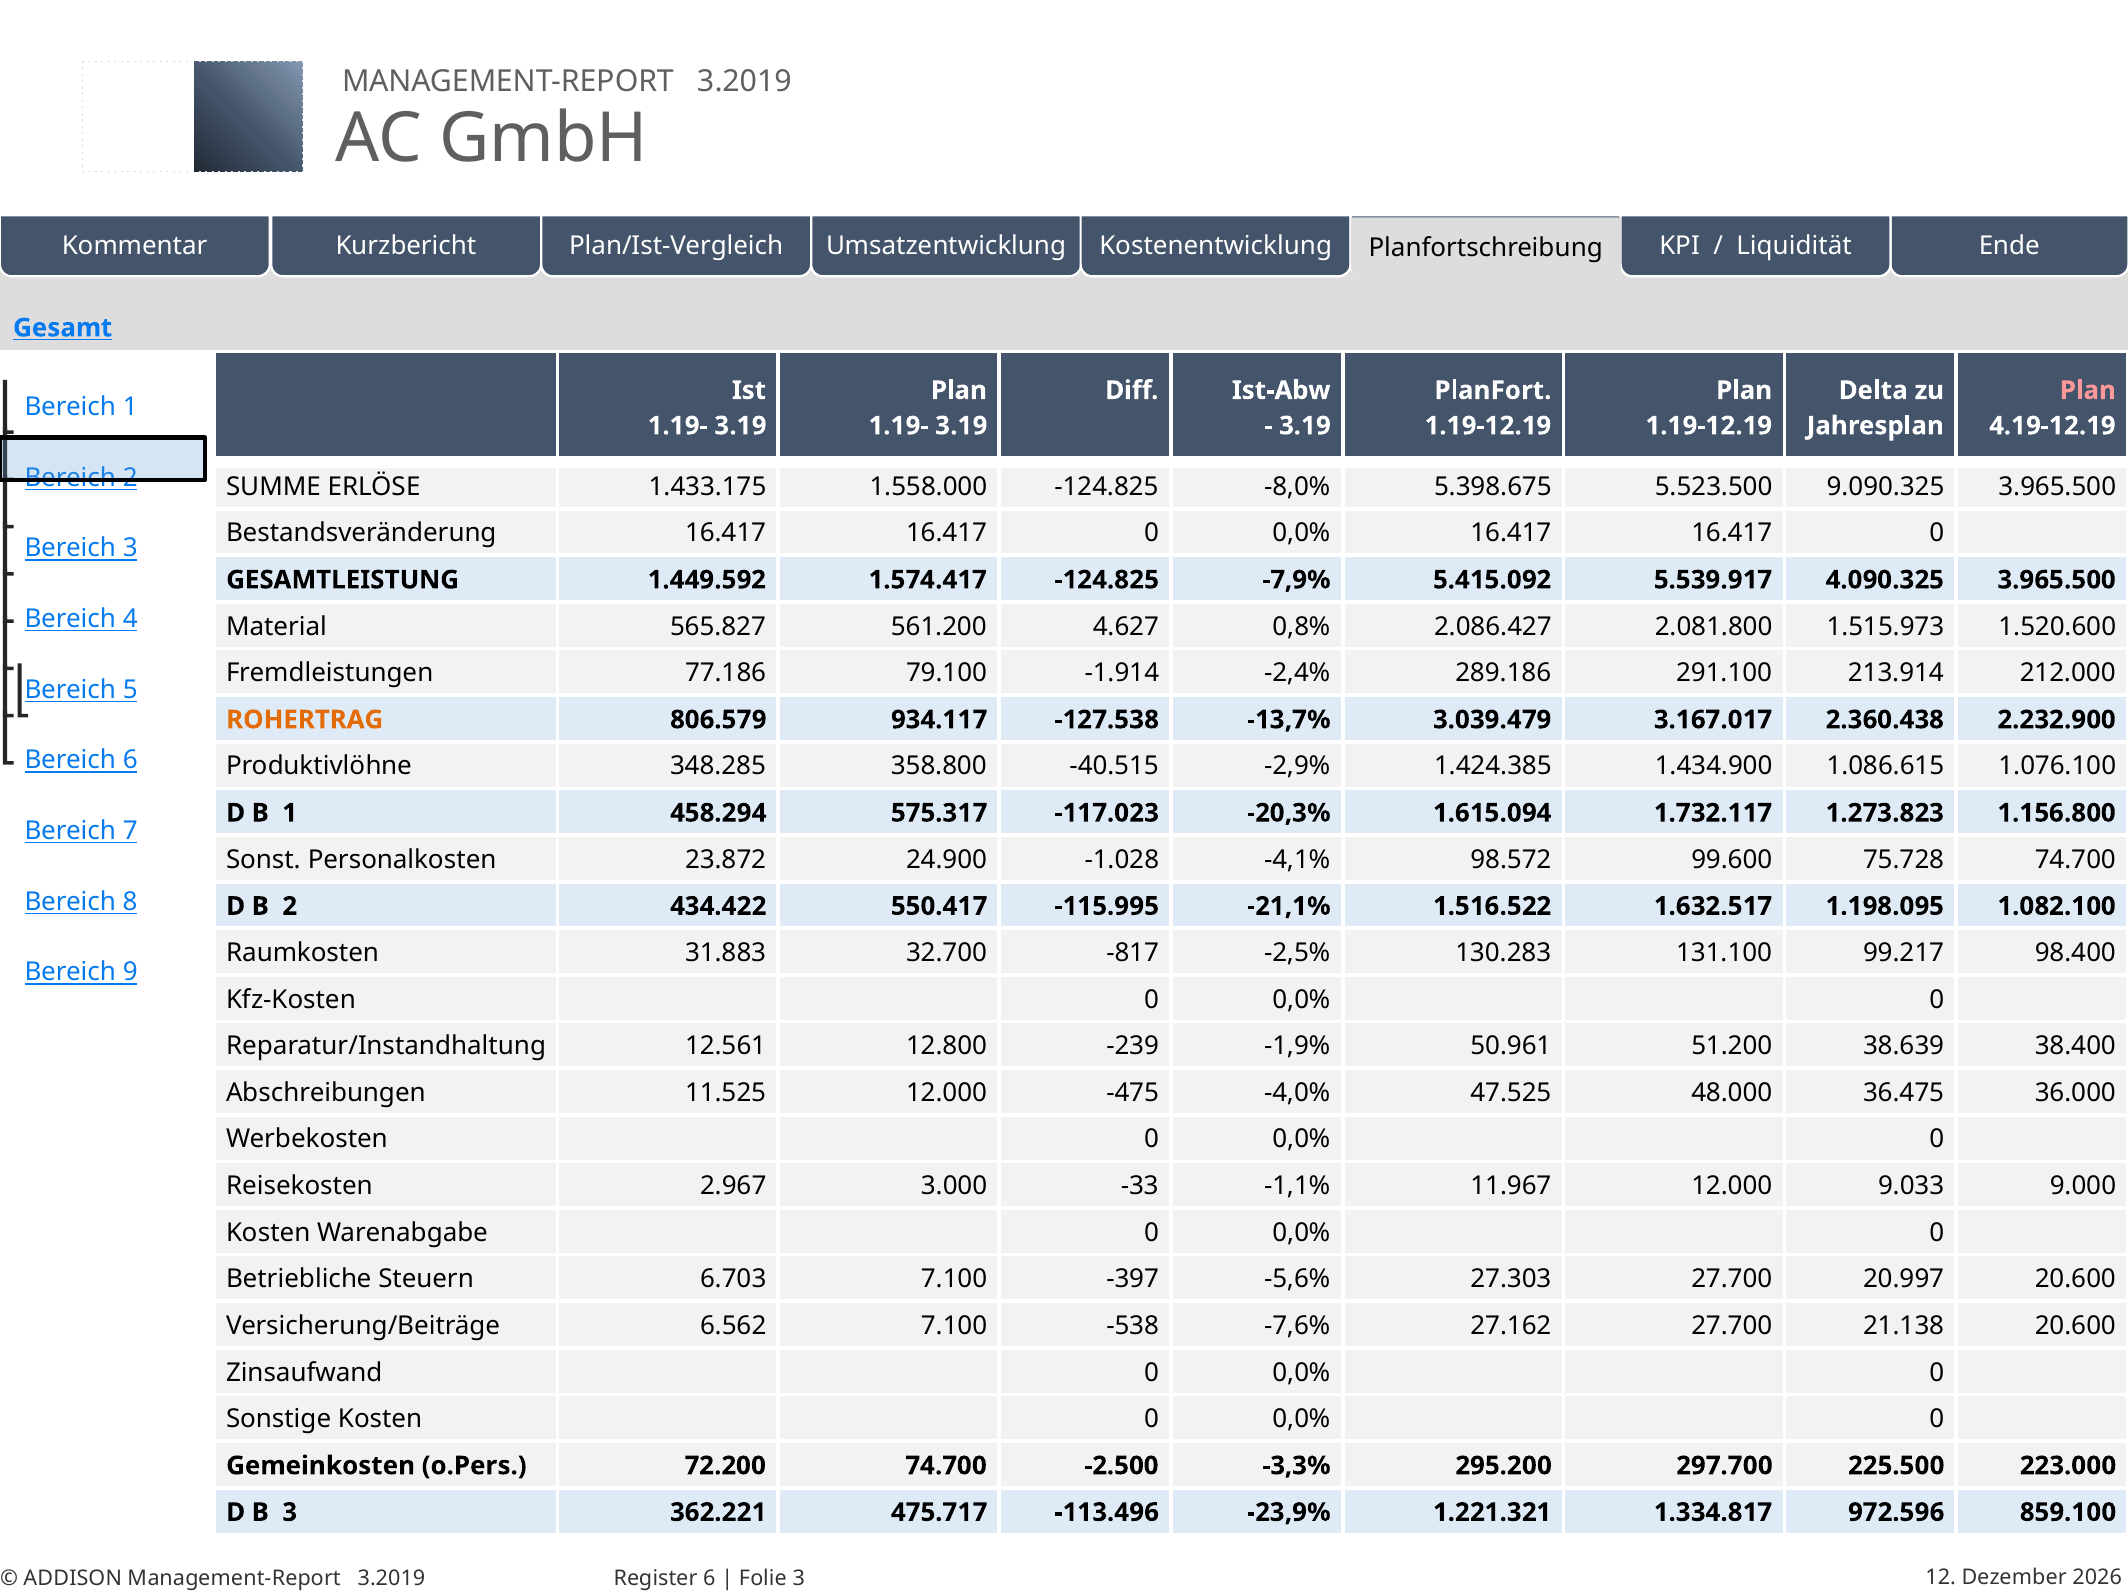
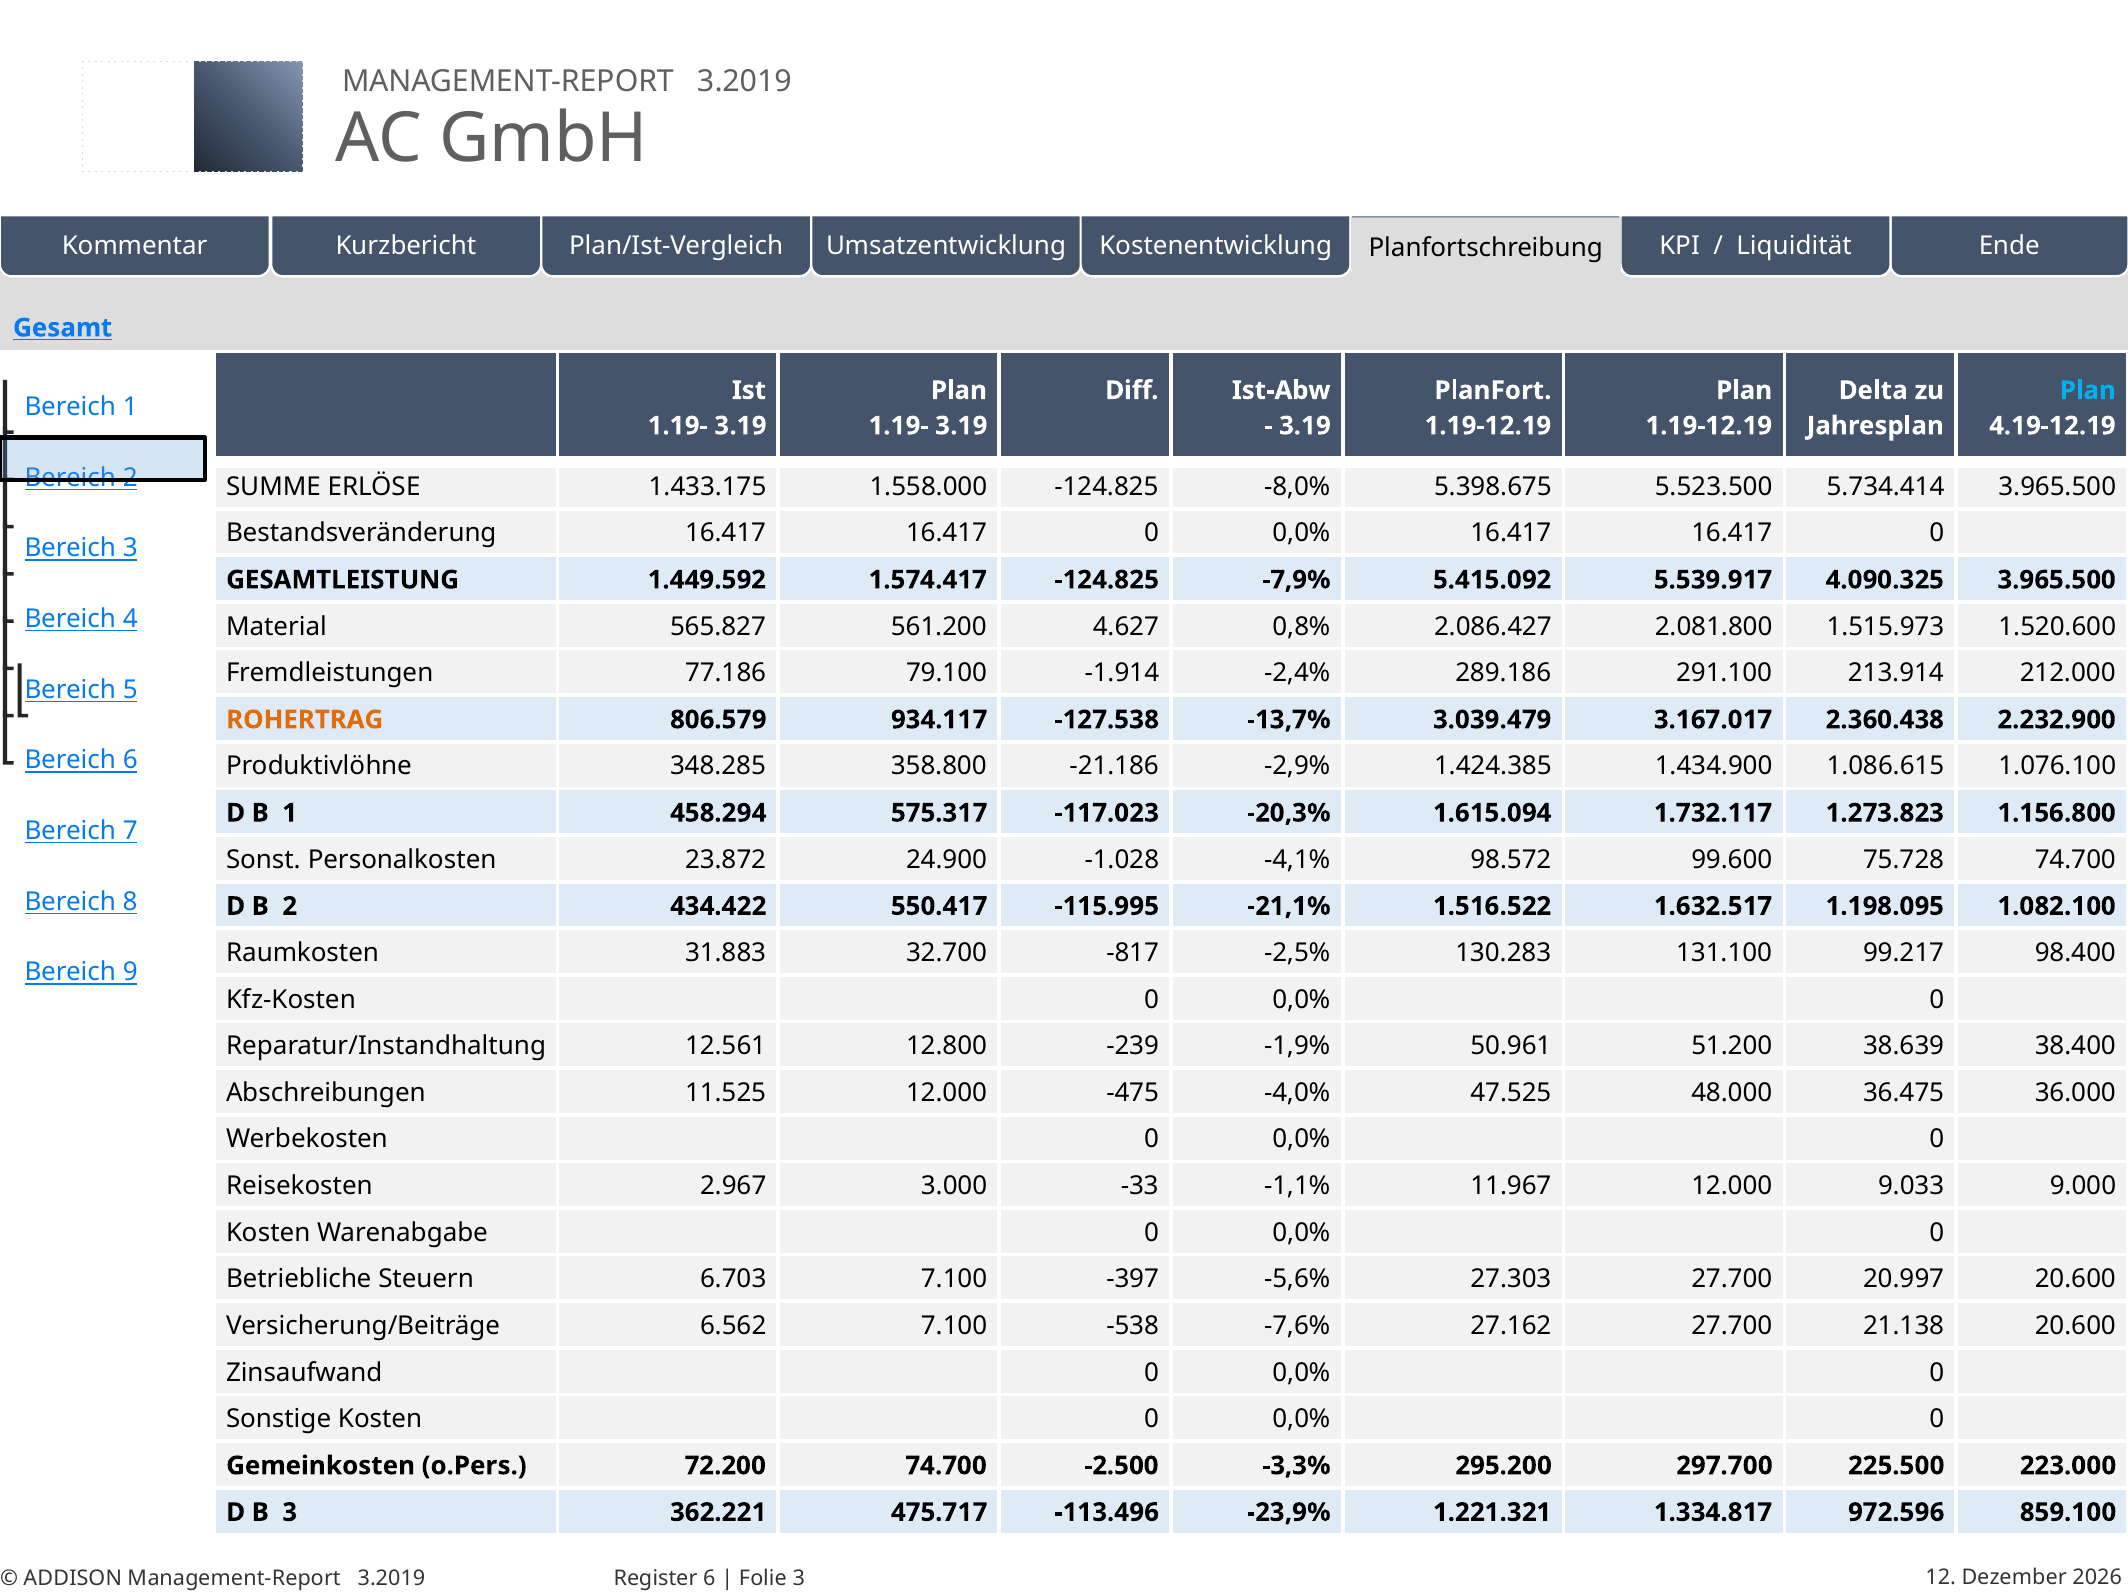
Plan colour: pink -> light blue (2088, 390)
9.090.325: 9.090.325 -> 5.734.414 (1886, 487)
-40.515: -40.515 -> -21.186 (1114, 766)
